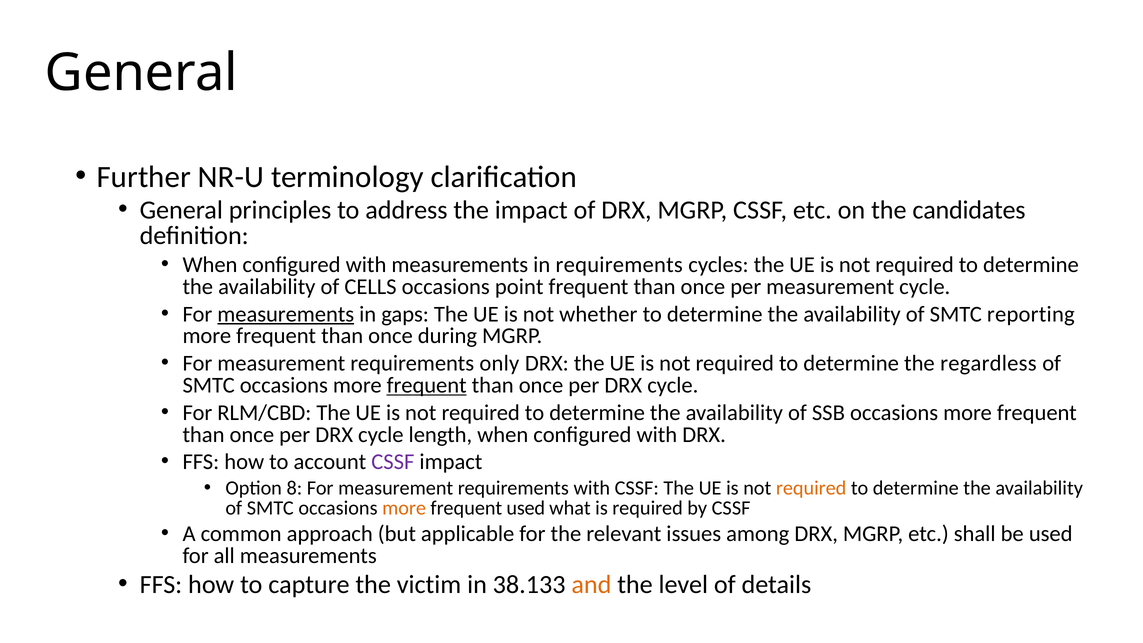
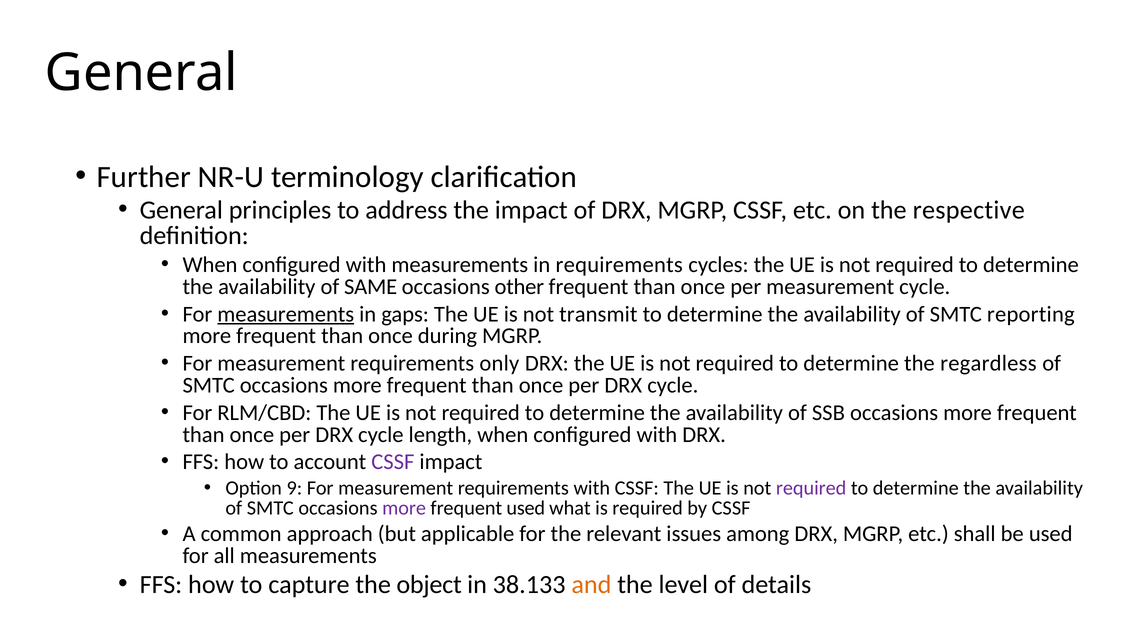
candidates: candidates -> respective (969, 210)
CELLS: CELLS -> SAME (371, 287)
point: point -> other (519, 287)
whether: whether -> transmit (598, 314)
frequent underline: present -> none (427, 385)
8: 8 -> 9 (294, 488)
required colour: orange -> purple (811, 488)
more colour: orange -> purple (404, 508)
victim: victim -> object (429, 585)
